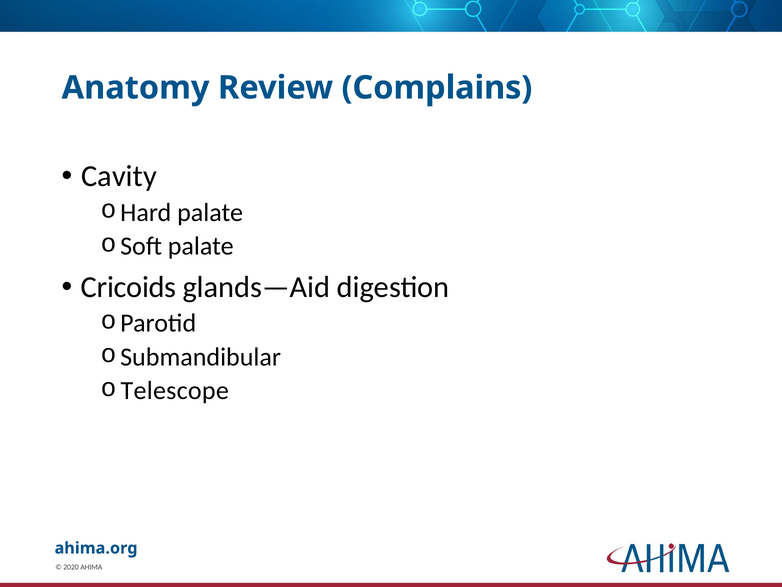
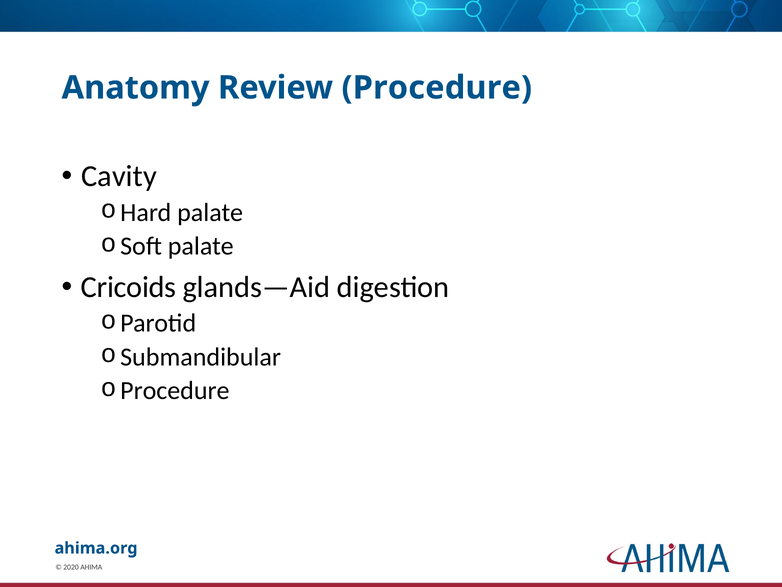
Review Complains: Complains -> Procedure (437, 88)
Telescope: Telescope -> Procedure (175, 390)
